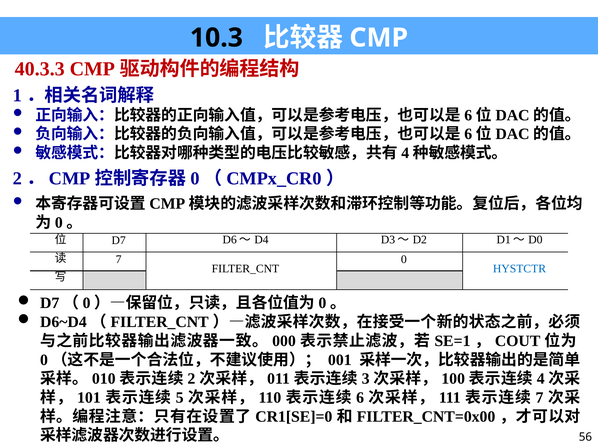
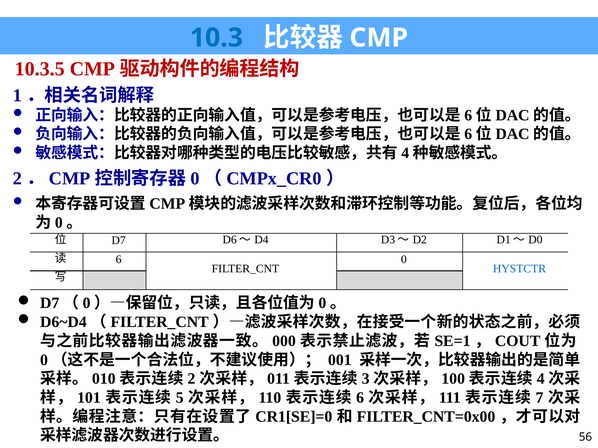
10.3 colour: black -> blue (216, 38)
40.3.3: 40.3.3 -> 10.3.5 (40, 69)
7: 7 -> 6 (119, 260)
